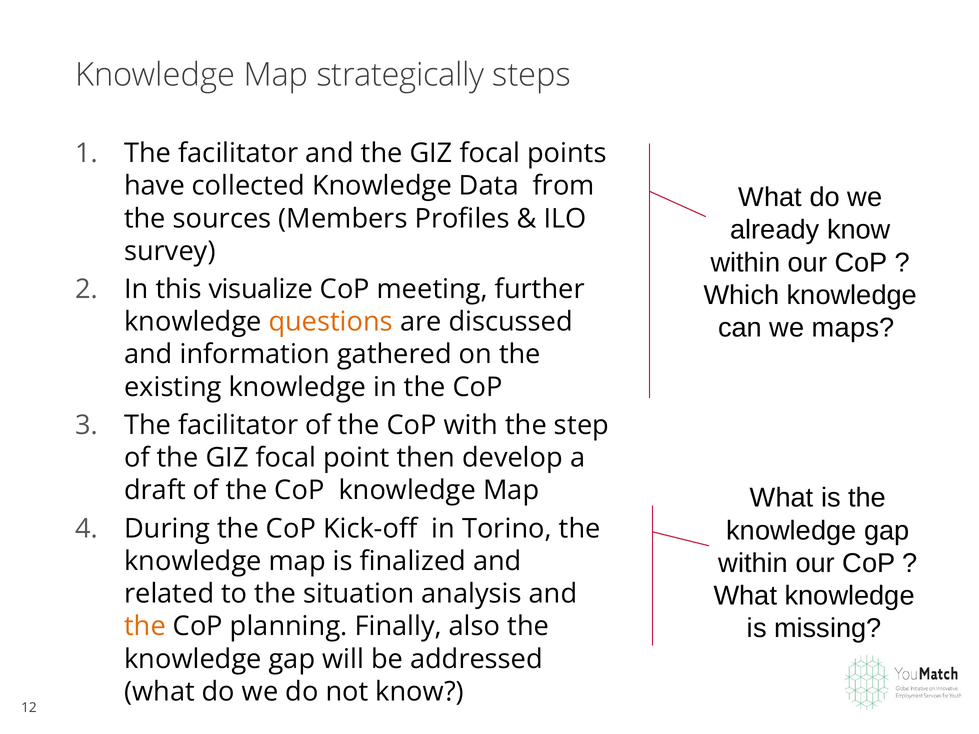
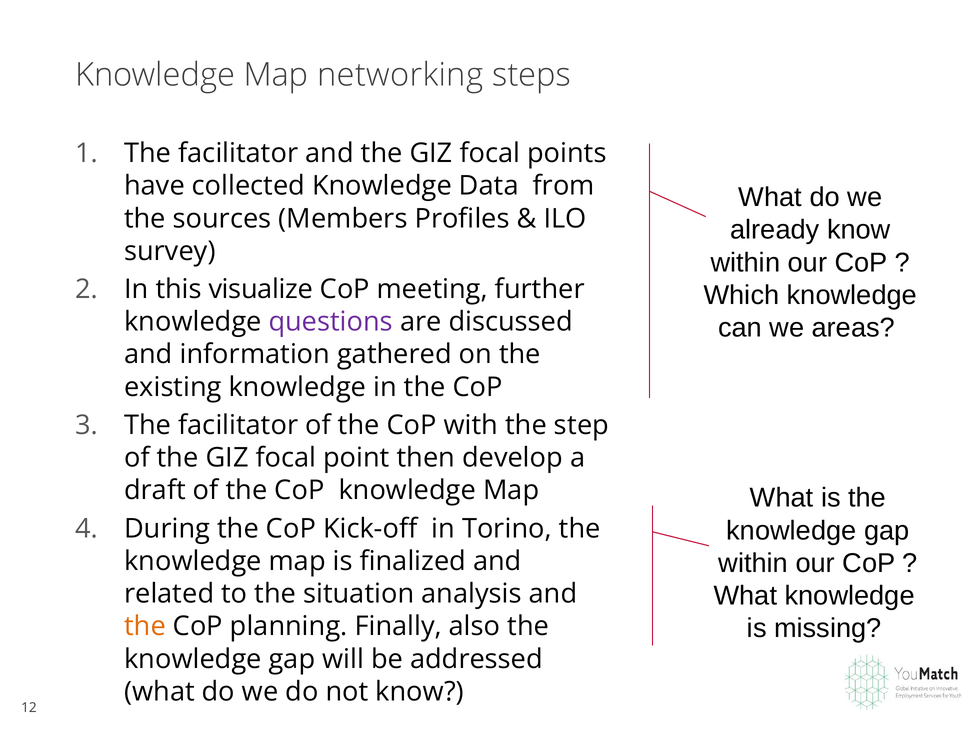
strategically: strategically -> networking (400, 75)
questions colour: orange -> purple (331, 322)
maps: maps -> areas (853, 328)
